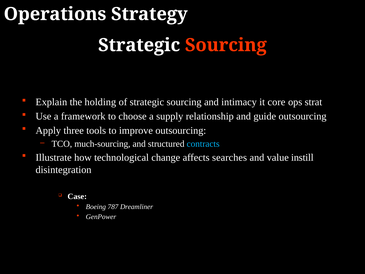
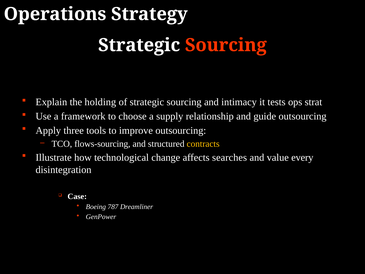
core: core -> tests (277, 102)
much-sourcing: much-sourcing -> flows-sourcing (102, 144)
contracts colour: light blue -> yellow (203, 144)
instill: instill -> every (302, 157)
